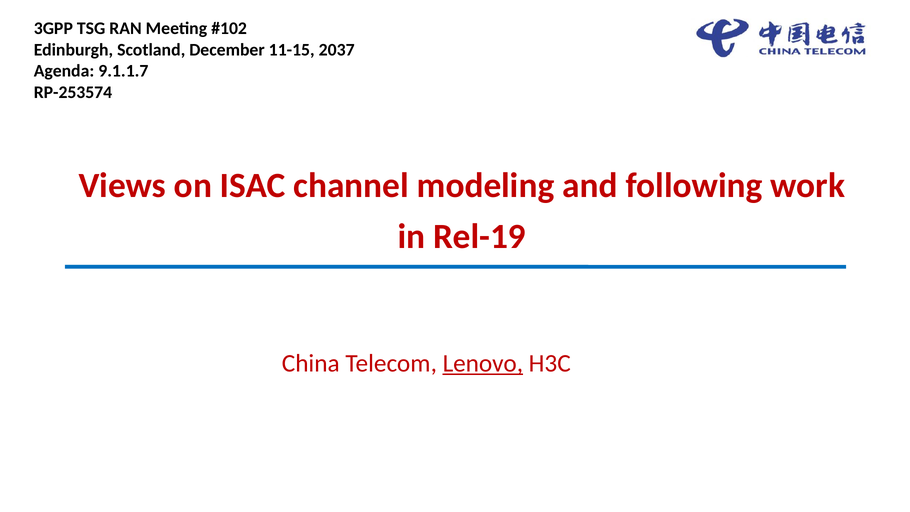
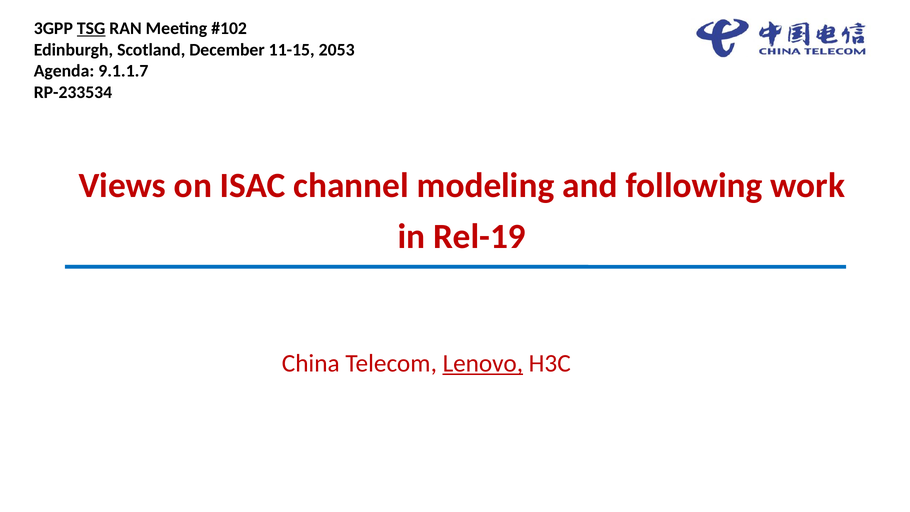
TSG underline: none -> present (91, 29)
2037: 2037 -> 2053 (337, 50)
RP-253574: RP-253574 -> RP-233534 (73, 92)
